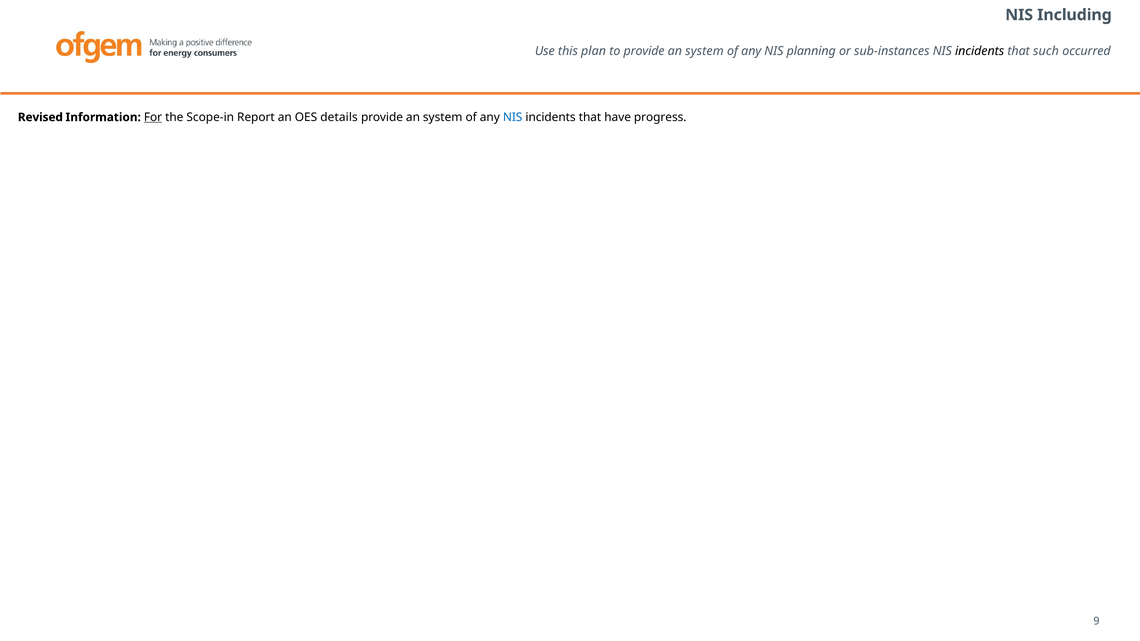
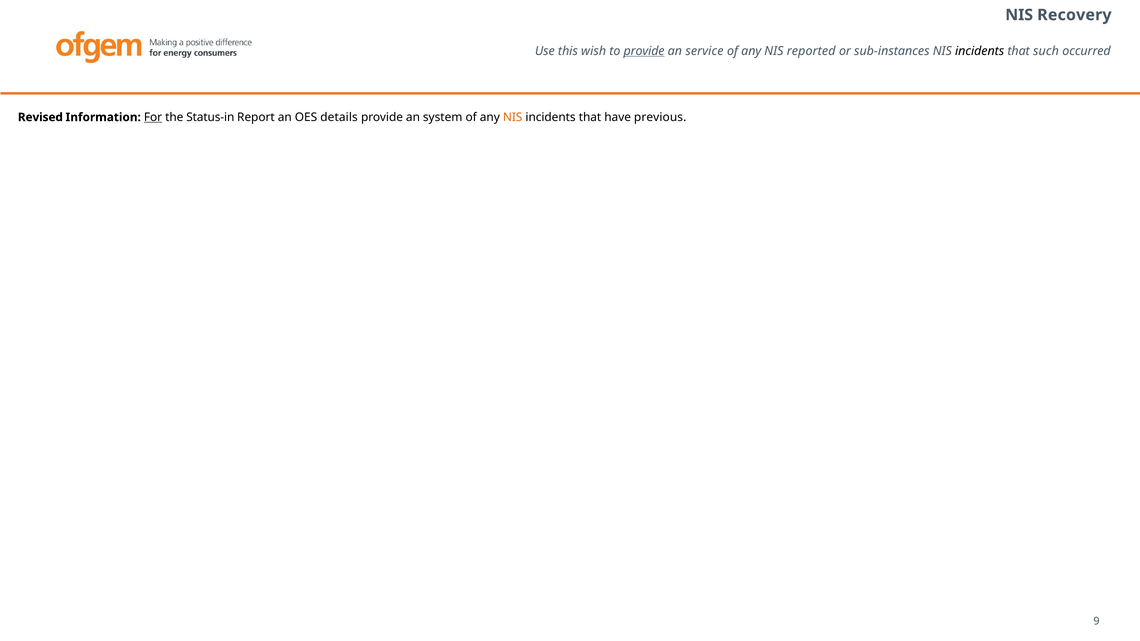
Including: Including -> Recovery (1074, 15)
plan: plan -> wish (594, 51)
provide underline: none -> present (644, 51)
system: system -> service (704, 51)
planning: planning -> reported (811, 51)
Scope-in: Scope-in -> Status-in (210, 117)
NIS colour: blue -> orange (513, 117)
progress: progress -> previous (660, 117)
